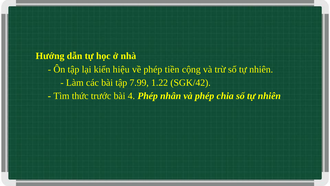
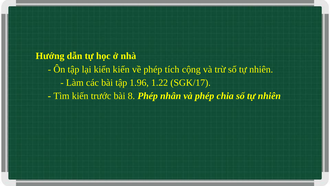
kiến hiệu: hiệu -> kiến (121, 69)
tiền: tiền -> tích (172, 69)
7.99: 7.99 -> 1.96 (139, 82)
SGK/42: SGK/42 -> SGK/17 (191, 82)
Tìm thức: thức -> kiến (80, 96)
4: 4 -> 8 (131, 96)
